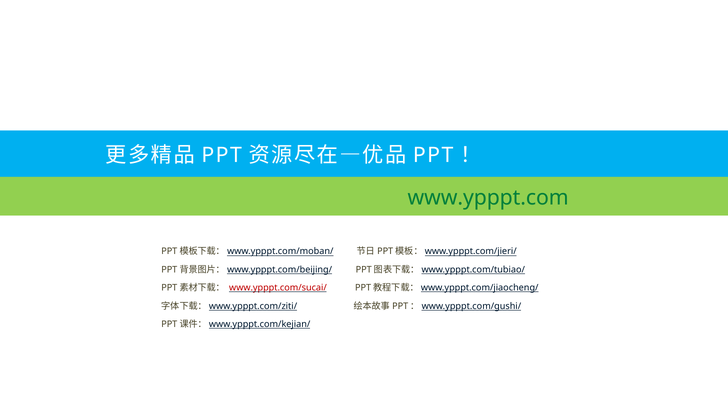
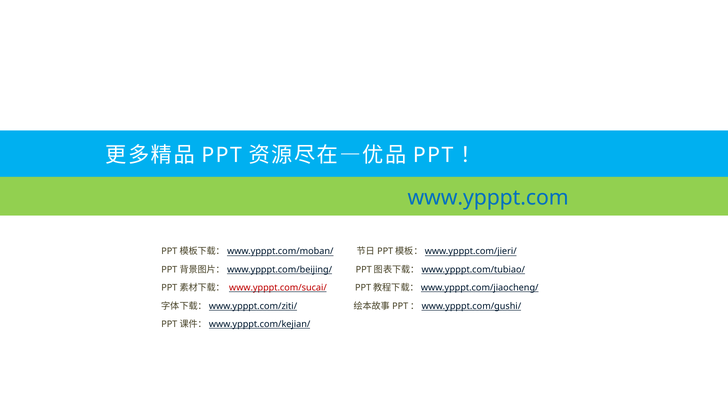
www.ypppt.com colour: green -> blue (488, 197)
